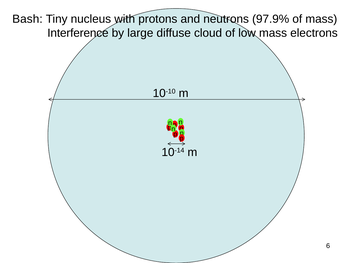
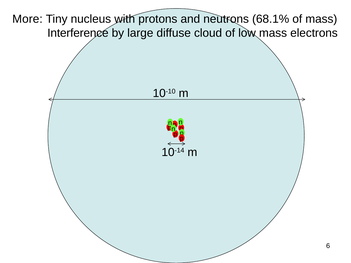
Bash: Bash -> More (27, 19)
97.9%: 97.9% -> 68.1% (271, 19)
